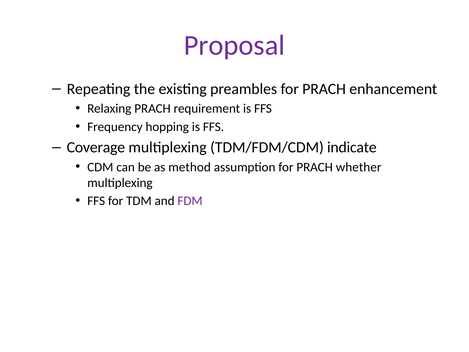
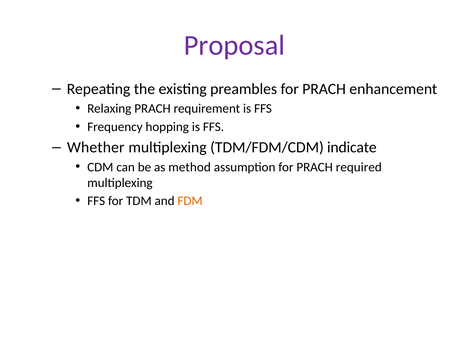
Coverage: Coverage -> Whether (96, 147)
whether: whether -> required (359, 167)
FDM colour: purple -> orange (190, 201)
